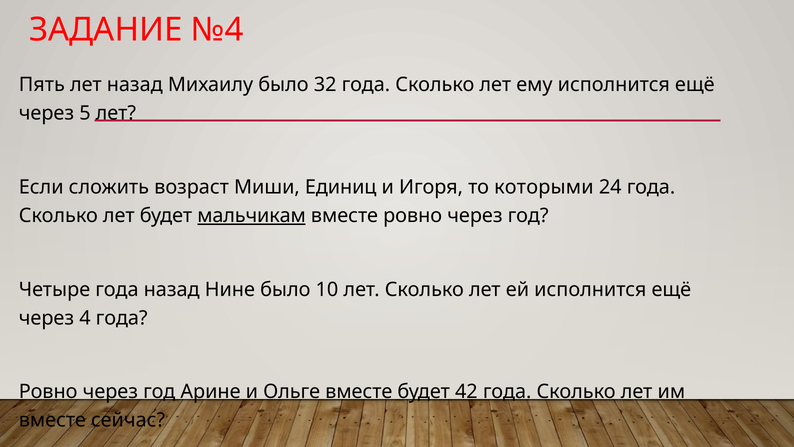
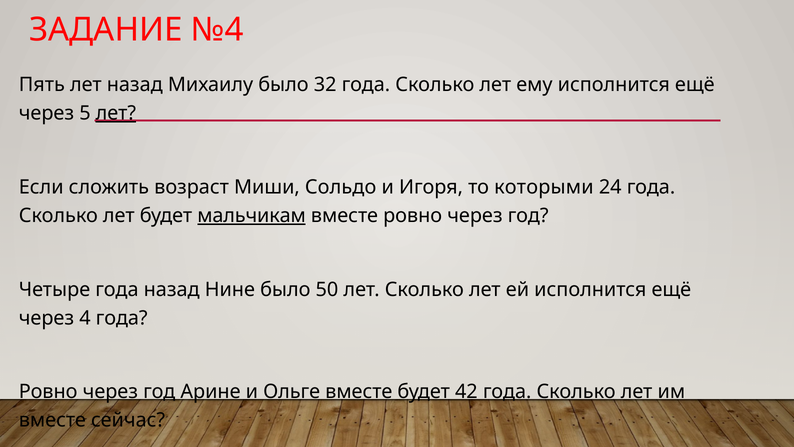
лет underline: none -> present (116, 113)
Единиц: Единиц -> Сольдо (341, 187)
10: 10 -> 50 (327, 289)
